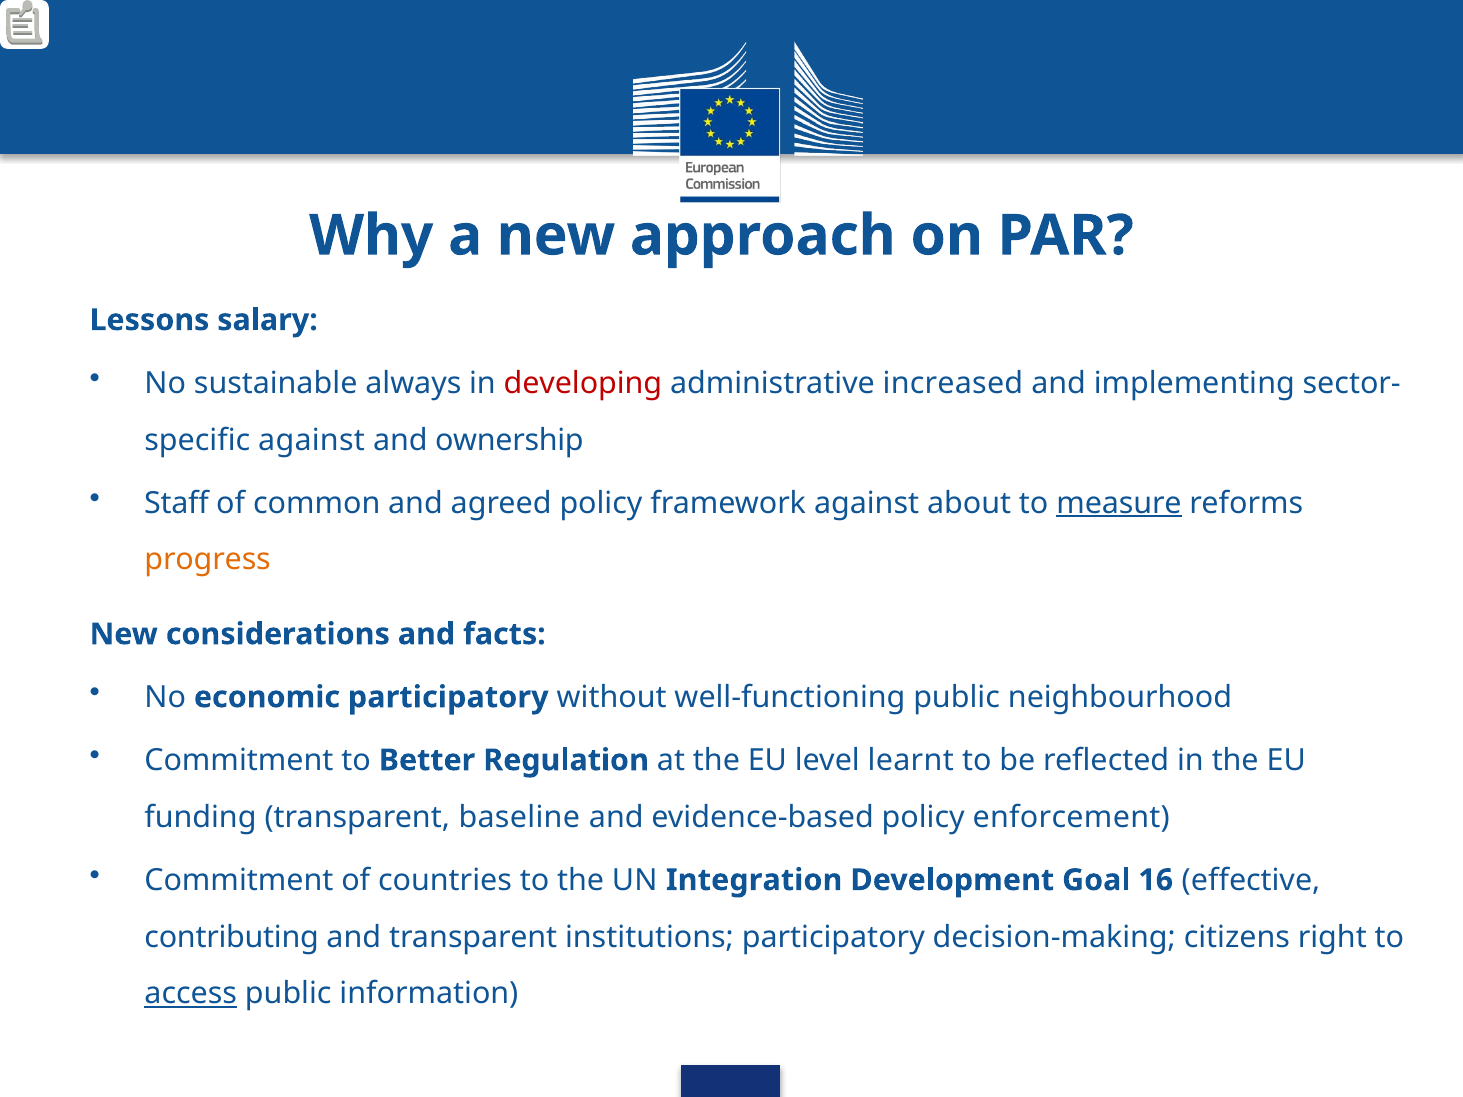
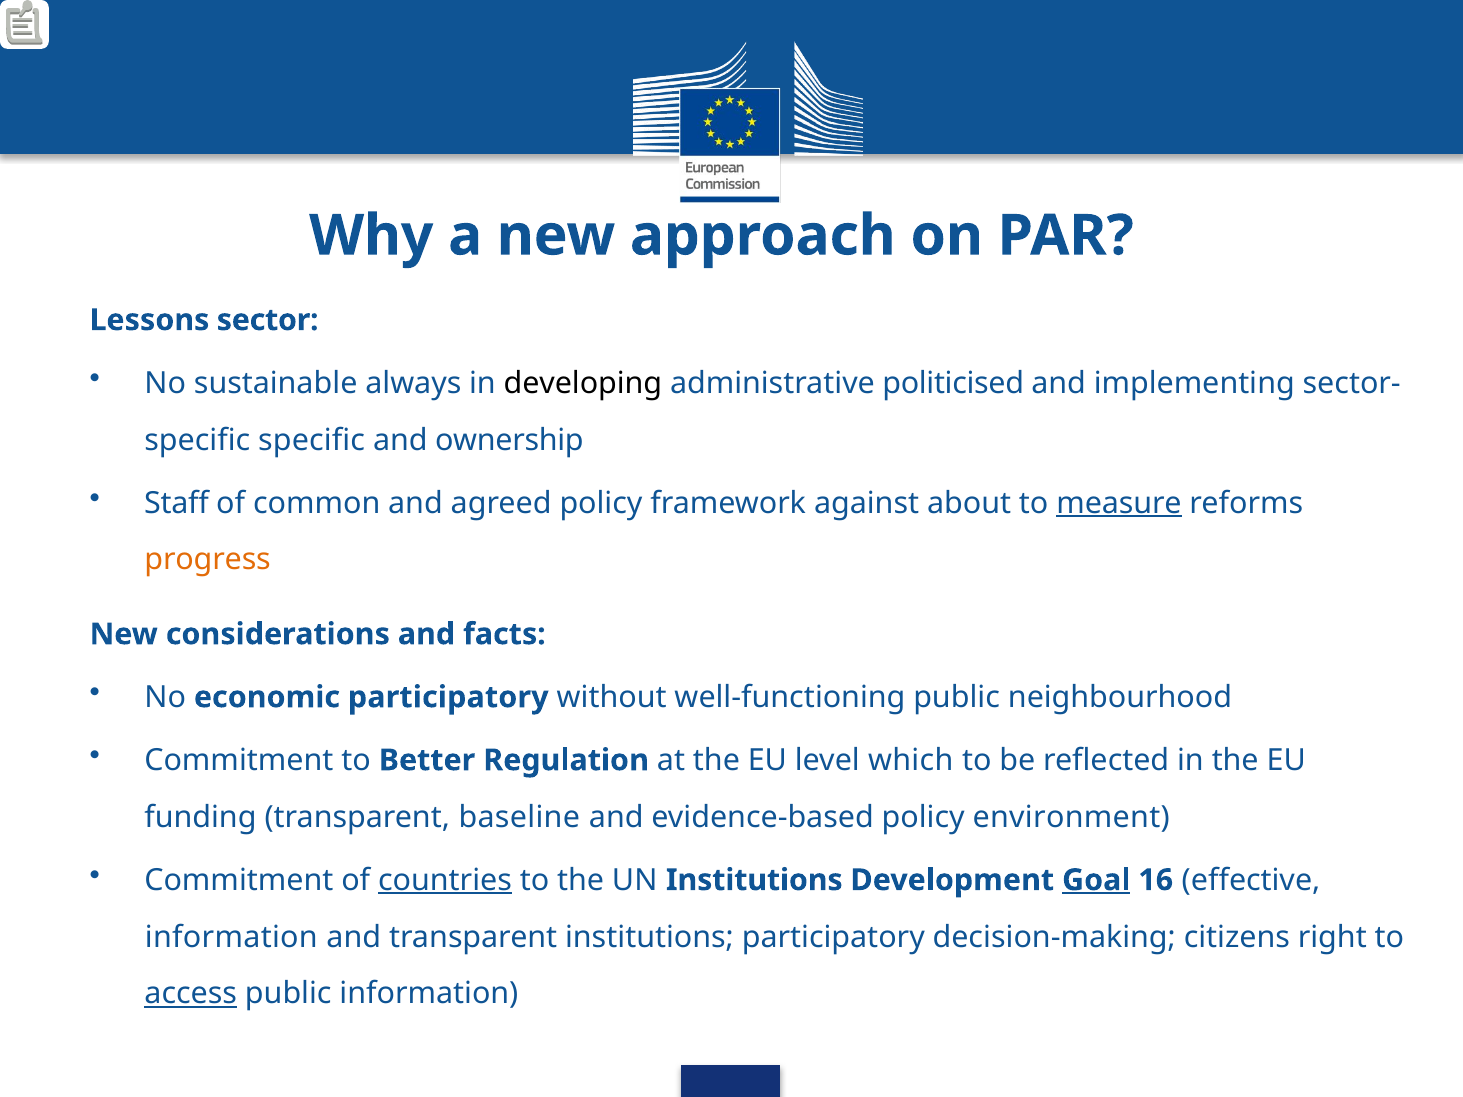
salary: salary -> sector (268, 320)
developing colour: red -> black (583, 383)
increased: increased -> politicised (953, 383)
against: against -> specific (312, 440)
learnt: learnt -> which (911, 760)
enforcement: enforcement -> environment (1071, 817)
countries underline: none -> present (445, 880)
UN Integration: Integration -> Institutions (754, 880)
Goal underline: none -> present (1096, 880)
contributing: contributing -> information (231, 937)
